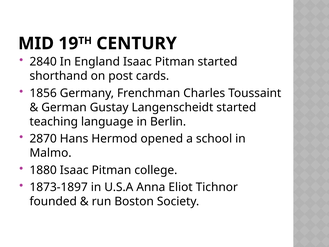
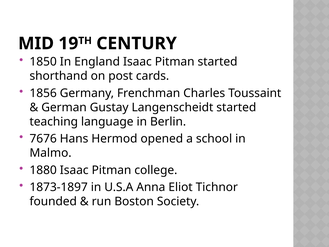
2840: 2840 -> 1850 (43, 62)
2870: 2870 -> 7676 (43, 139)
